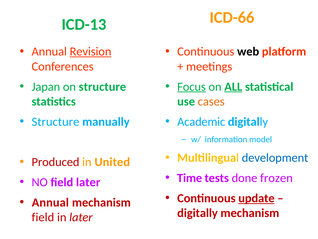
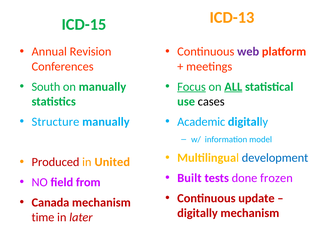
ICD-66: ICD-66 -> ICD-13 (232, 17)
ICD-13: ICD-13 -> ICD-15 (84, 24)
Revision underline: present -> none (91, 51)
web colour: black -> purple (248, 51)
Japan: Japan -> South (46, 86)
on structure: structure -> manually (102, 86)
cases colour: orange -> black (211, 101)
Time: Time -> Built (189, 178)
field later: later -> from (88, 182)
update underline: present -> none (256, 198)
Annual: Annual -> Canada (50, 202)
field: field -> time (43, 217)
